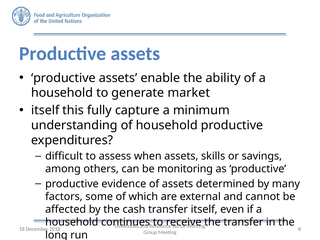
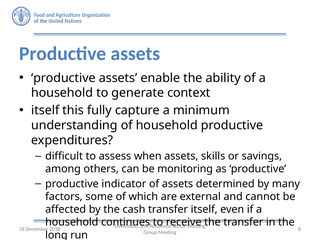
market: market -> context (189, 93)
evidence: evidence -> indicator (124, 184)
